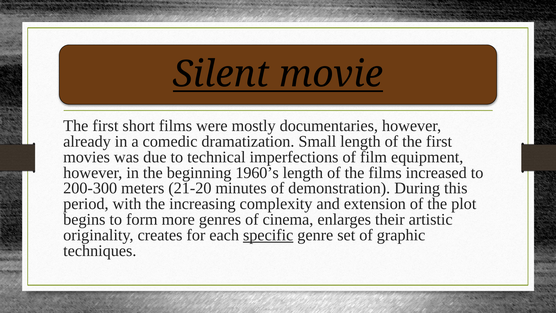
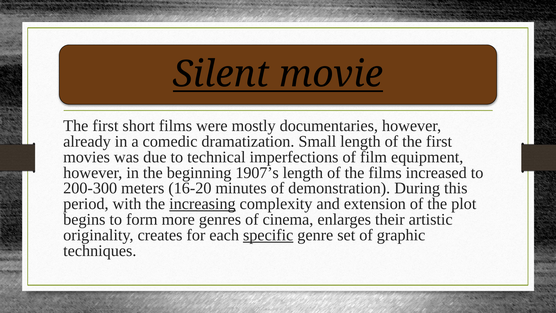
1960’s: 1960’s -> 1907’s (257, 173)
21-20: 21-20 -> 16-20 (190, 188)
increasing underline: none -> present (202, 204)
